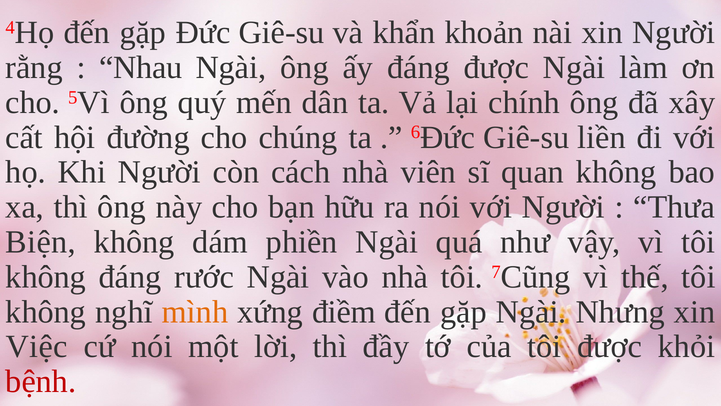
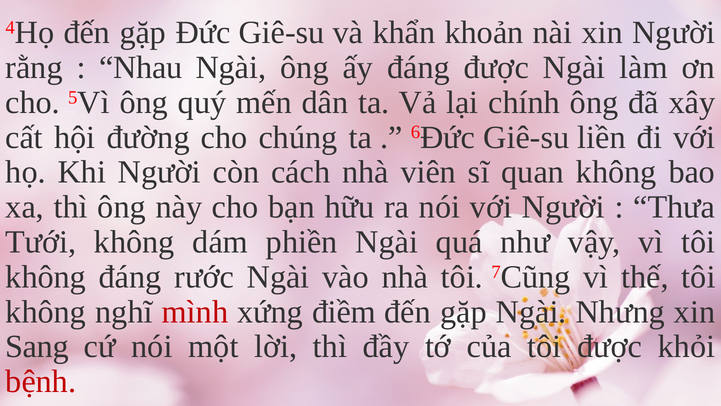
Biện: Biện -> Tưới (41, 242)
mình colour: orange -> red (195, 312)
Việc: Việc -> Sang (37, 346)
